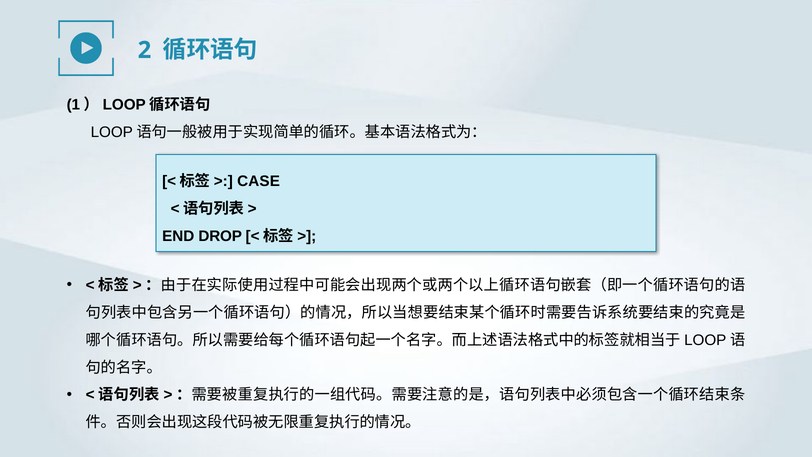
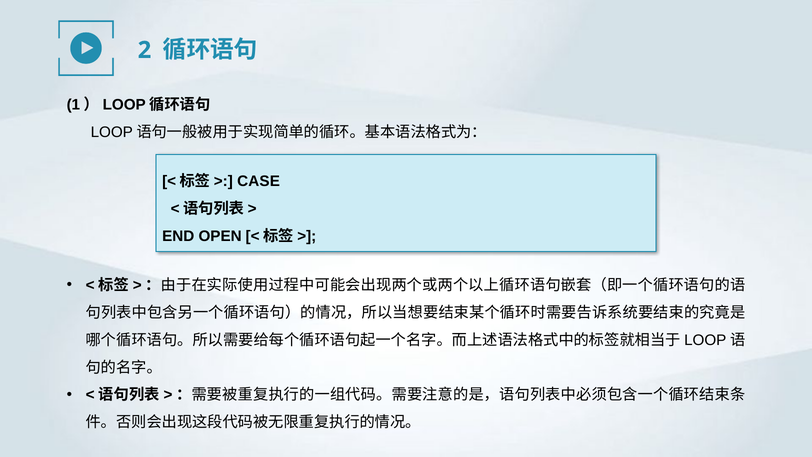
DROP: DROP -> OPEN (220, 236)
